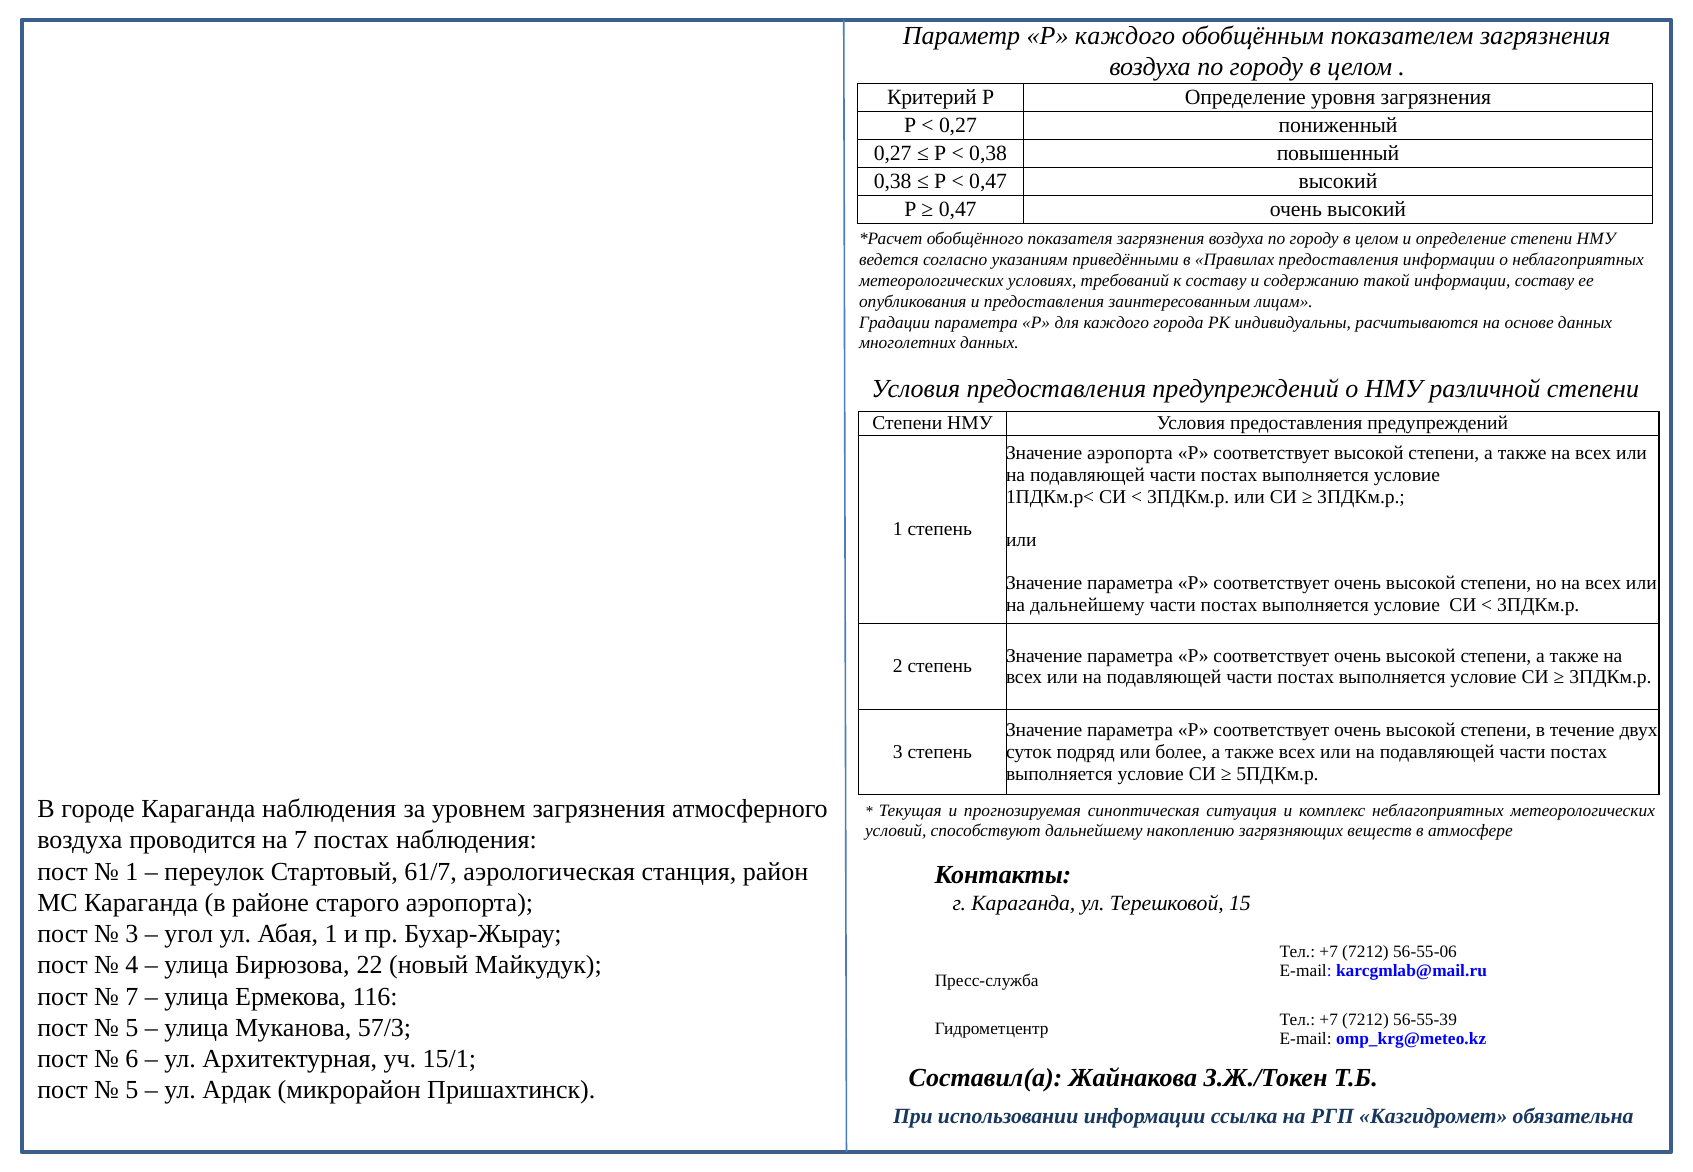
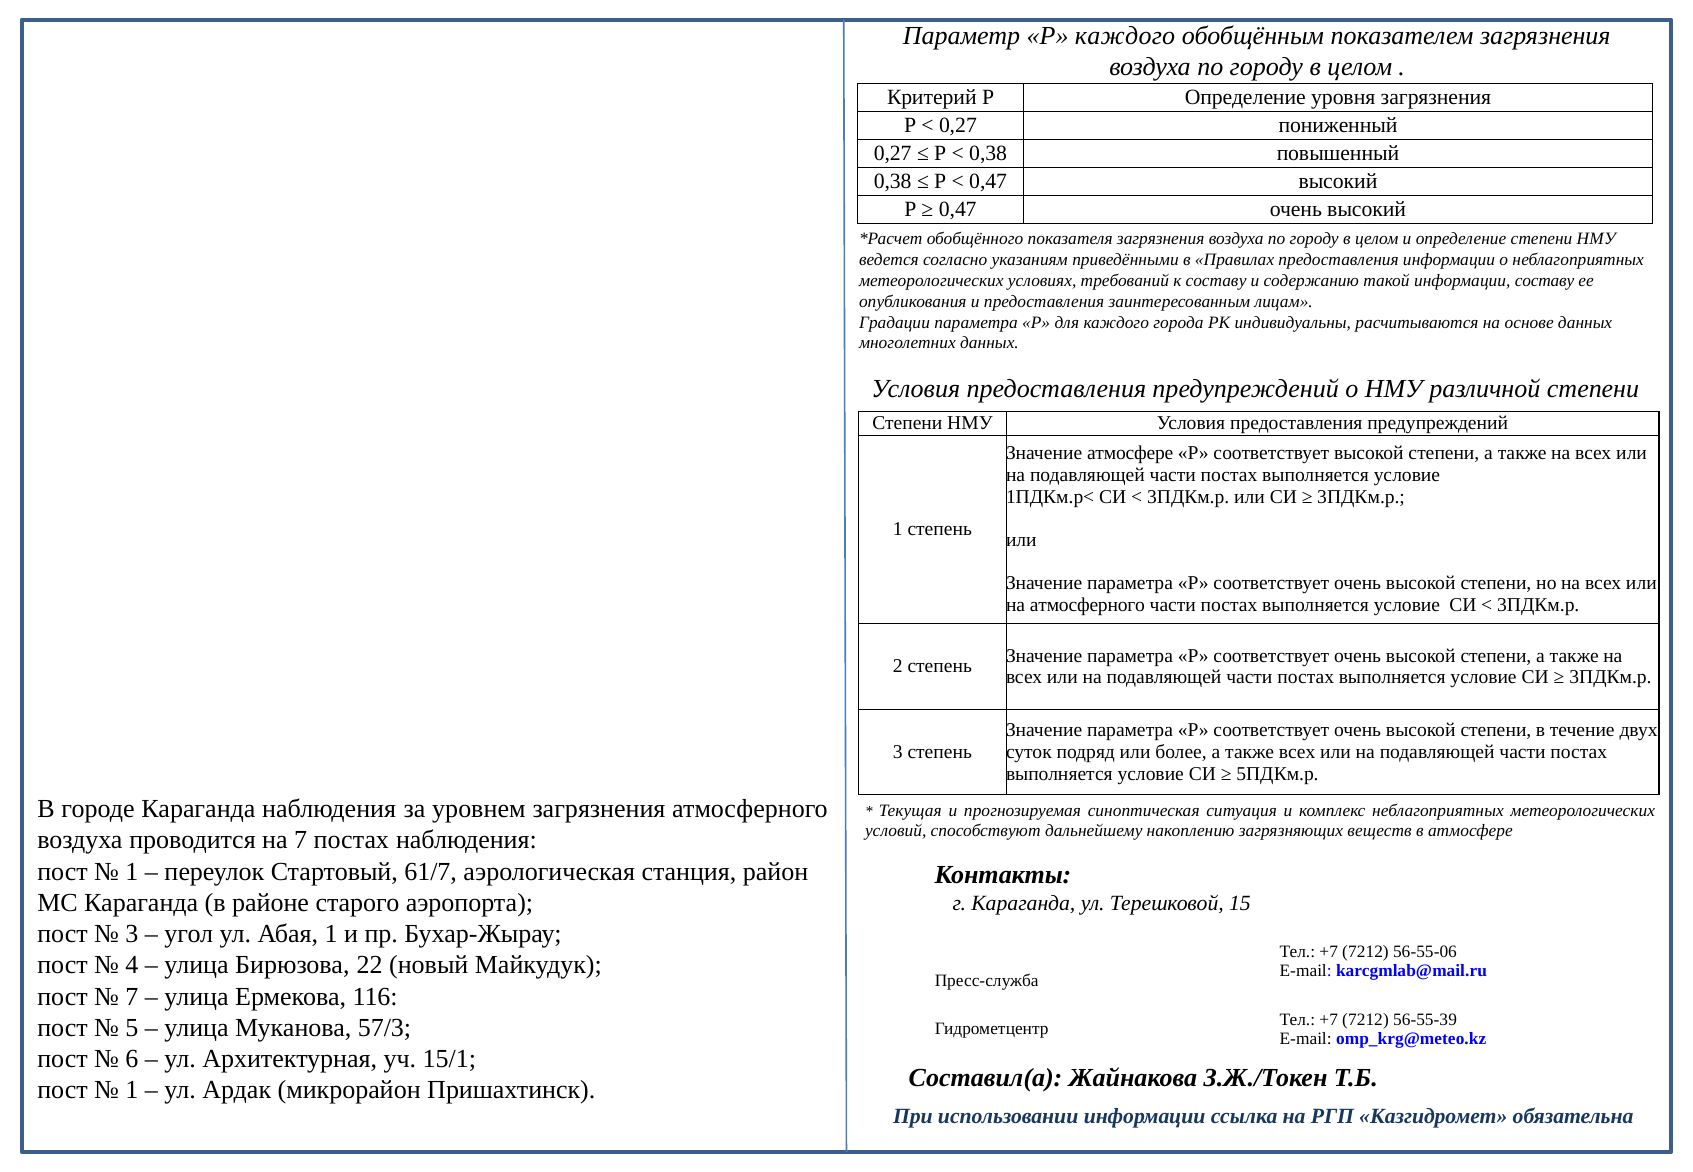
Значение аэропорта: аэропорта -> атмосфере (1130, 453)
на дальнейшему: дальнейшему -> атмосферного (1088, 605)
5: 5 -> 1 (132, 1090)
